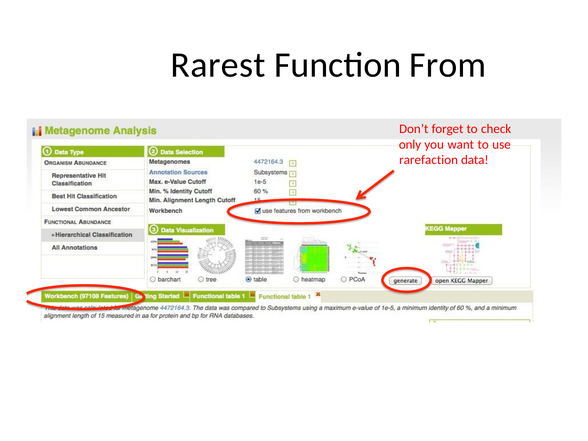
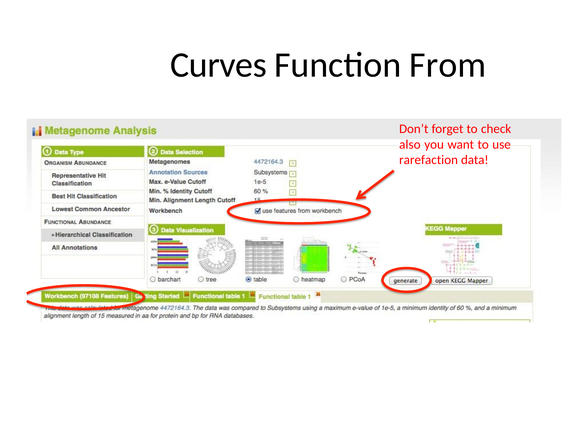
Rarest: Rarest -> Curves (218, 65)
only: only -> also (410, 144)
